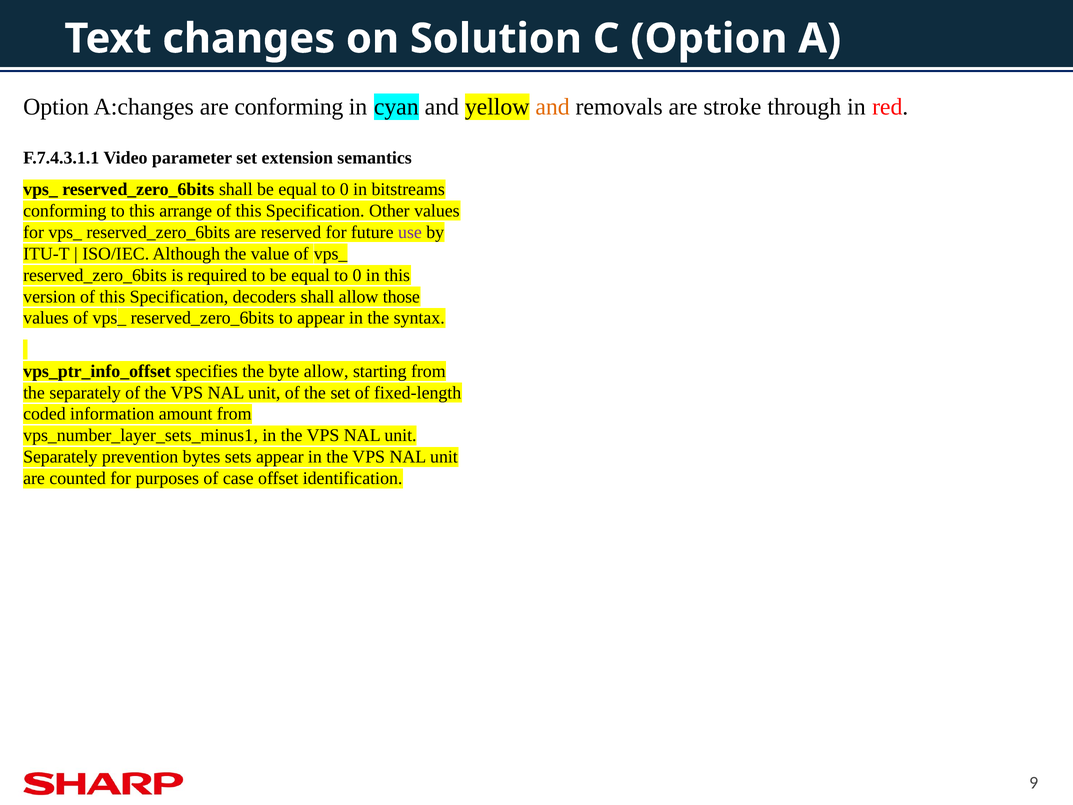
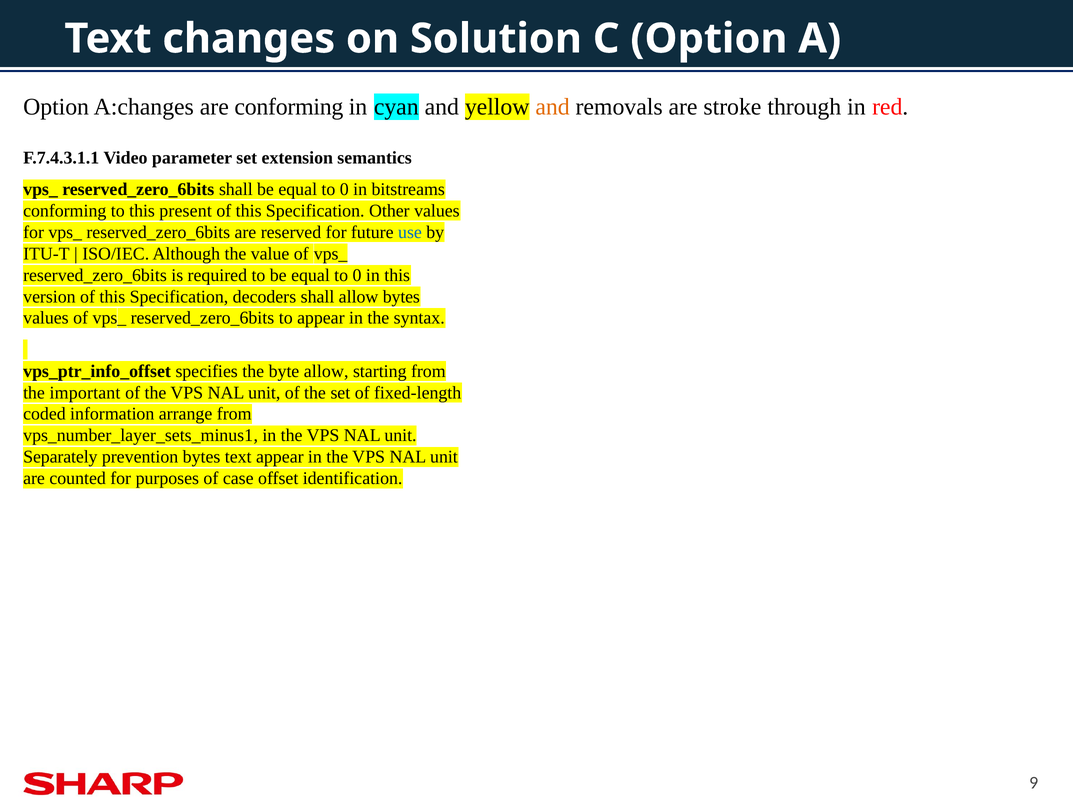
arrange: arrange -> present (186, 211)
use colour: purple -> blue (410, 232)
allow those: those -> bytes (401, 297)
the separately: separately -> important (85, 393)
amount: amount -> arrange (186, 414)
bytes sets: sets -> text (238, 457)
